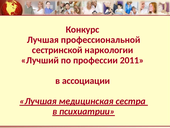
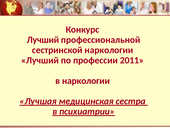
Лучшая: Лучшая -> Лучший (43, 40)
в ассоциации: ассоциации -> наркологии (86, 80)
